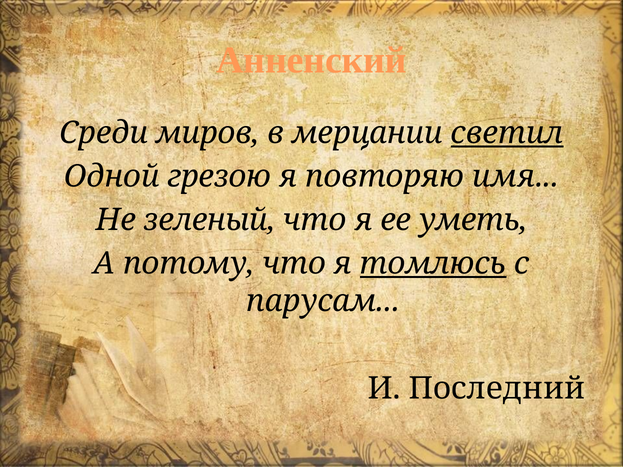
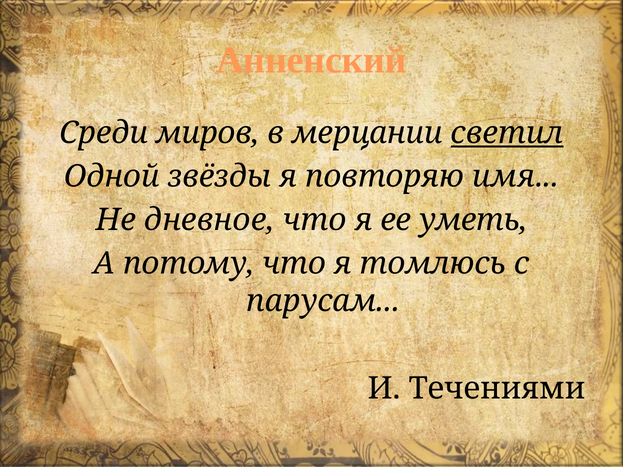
грезою: грезою -> звёзды (219, 177)
зеленый: зеленый -> дневное (209, 220)
томлюсь underline: present -> none (433, 264)
Последний: Последний -> Течениями (497, 388)
